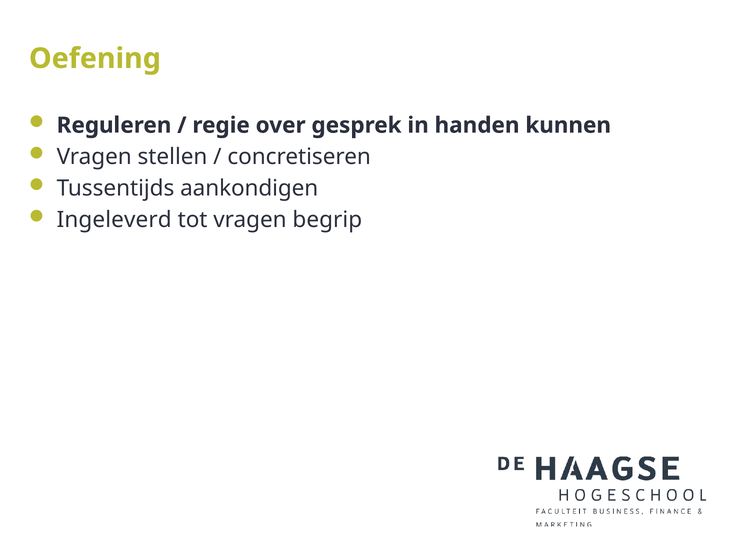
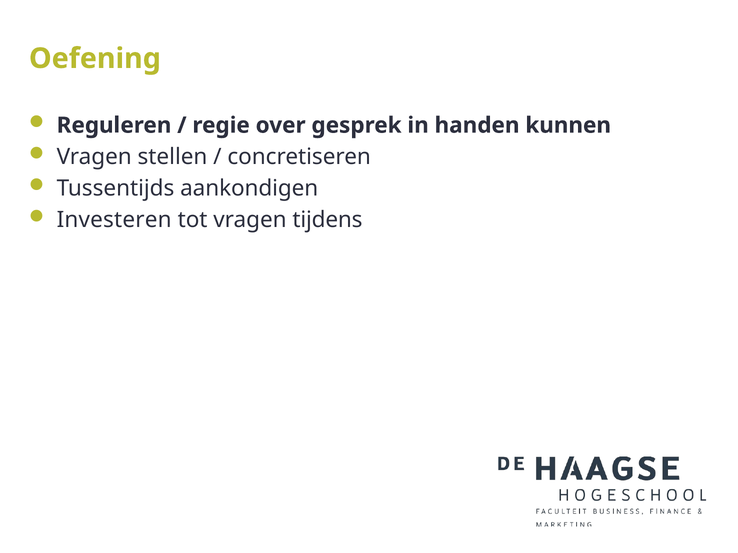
Ingeleverd: Ingeleverd -> Investeren (114, 220)
begrip: begrip -> tijdens (327, 220)
